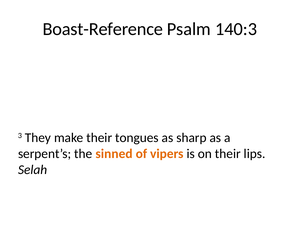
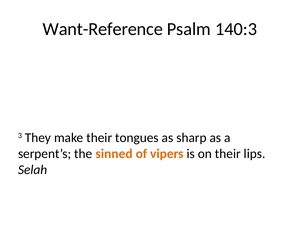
Boast-Reference: Boast-Reference -> Want-Reference (103, 29)
